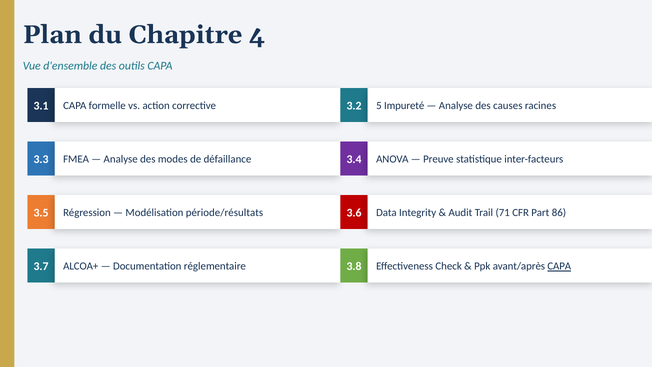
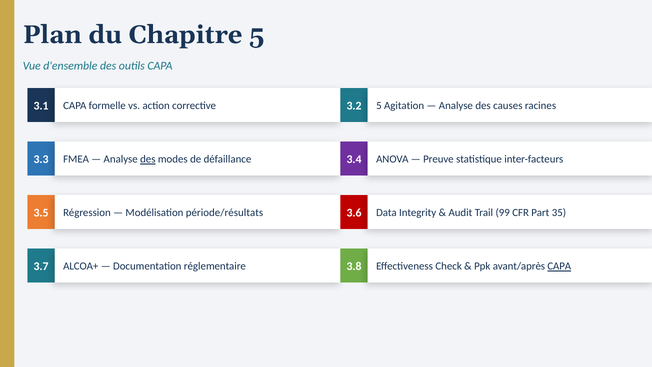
Chapitre 4: 4 -> 5 (257, 35)
Impureté: Impureté -> Agitation (404, 106)
des underline: none -> present (148, 159)
71: 71 -> 99 (503, 213)
86: 86 -> 35 (559, 213)
